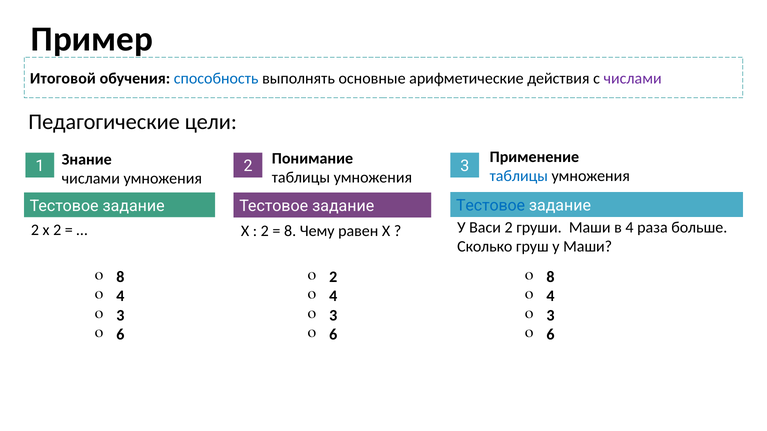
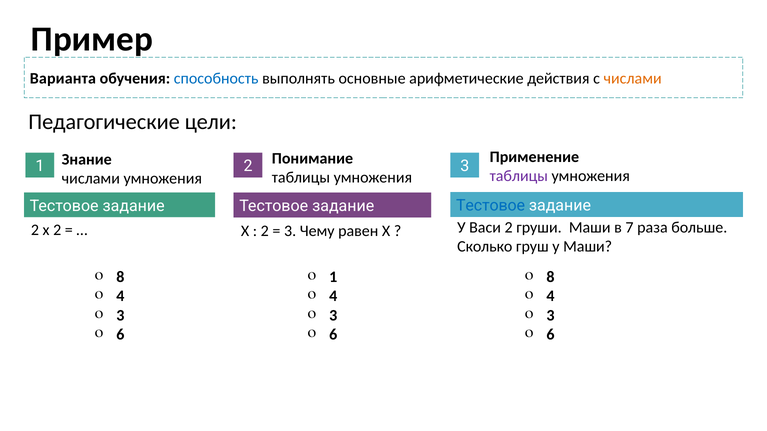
Итоговой: Итоговой -> Варианта (63, 79)
числами colour: purple -> orange (633, 79)
таблицы colour: blue -> purple (519, 176)
в 4: 4 -> 7 (630, 228)
8: 8 -> 3 (290, 231)
2: 2 -> 1 (333, 277)
